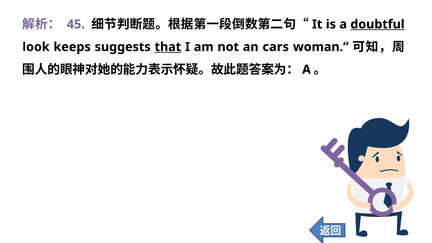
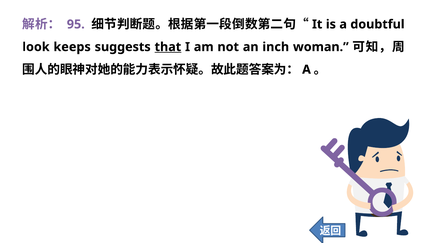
45: 45 -> 95 (76, 24)
doubtful underline: present -> none (377, 24)
cars: cars -> inch (276, 47)
